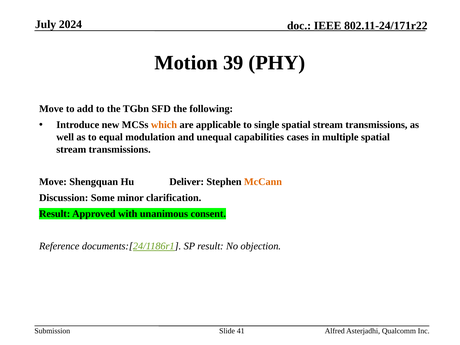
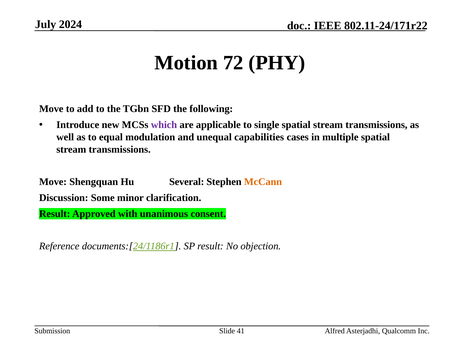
39: 39 -> 72 (233, 63)
which colour: orange -> purple (164, 125)
Deliver: Deliver -> Several (187, 182)
